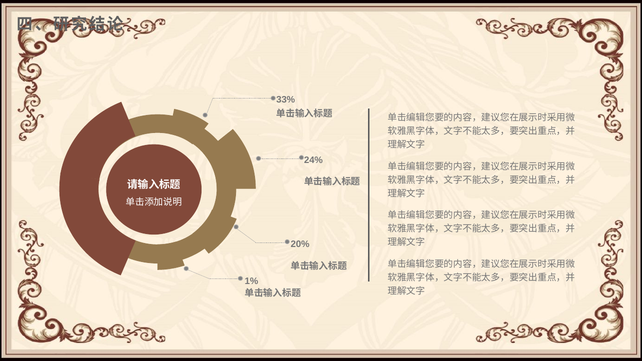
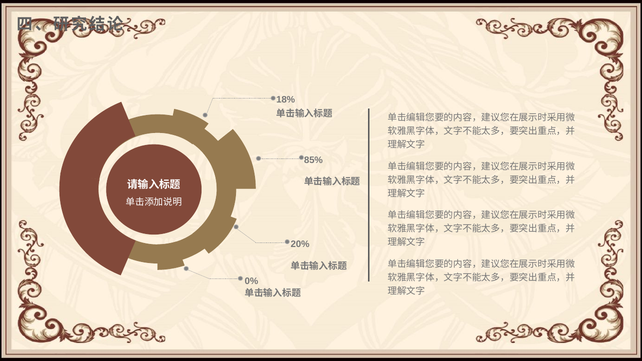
33%: 33% -> 18% (286, 100)
24%: 24% -> 85% (313, 160)
1%: 1% -> 0% (251, 281)
